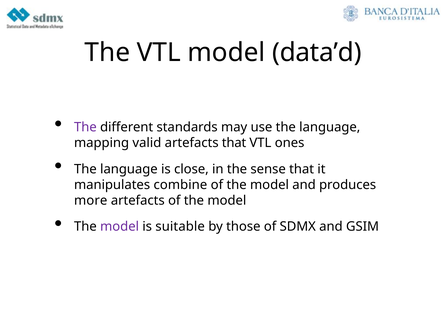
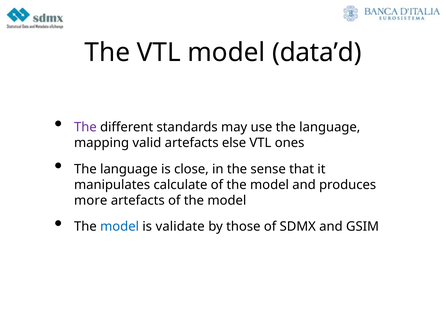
artefacts that: that -> else (234, 143)
combine: combine -> calculate (180, 185)
model colour: purple -> blue (120, 226)
suitable: suitable -> validate (180, 226)
